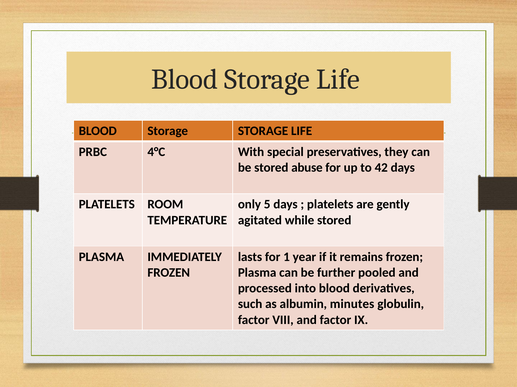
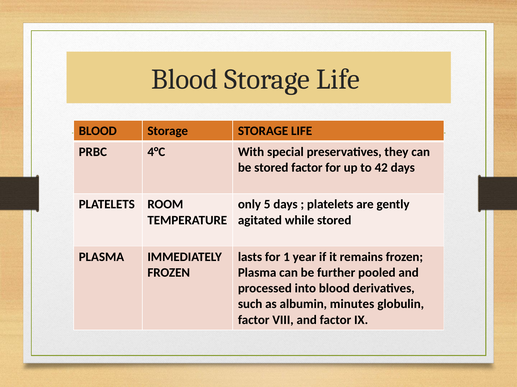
stored abuse: abuse -> factor (307, 168)
